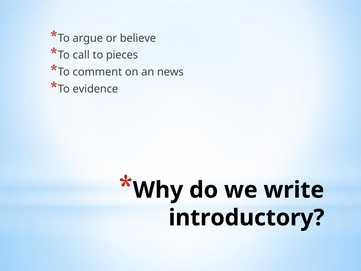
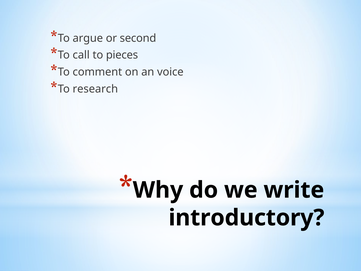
believe: believe -> second (138, 38)
news: news -> voice (170, 72)
evidence: evidence -> research (95, 89)
